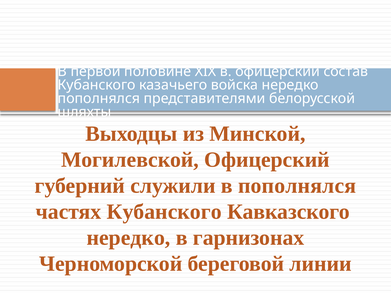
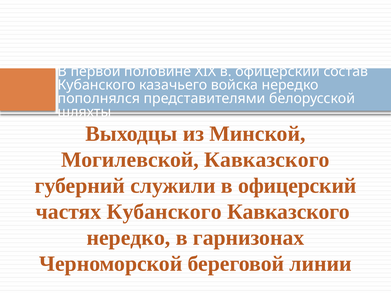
Могилевской Офицерский: Офицерский -> Кавказского (267, 160)
служили в пополнялся: пополнялся -> офицерский (297, 186)
